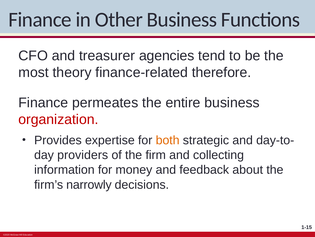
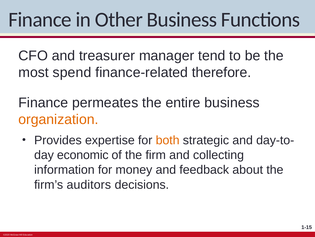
agencies: agencies -> manager (167, 56)
theory: theory -> spend (72, 72)
organization colour: red -> orange (58, 119)
providers: providers -> economic (83, 155)
narrowly: narrowly -> auditors (89, 184)
